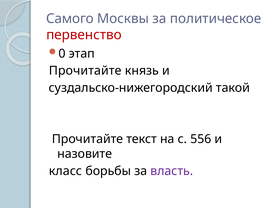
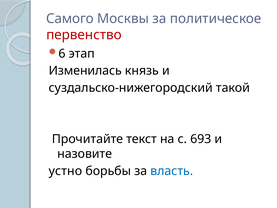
0: 0 -> 6 (62, 53)
Прочитайте: Прочитайте -> Изменилась (85, 71)
556: 556 -> 693 (201, 139)
класс: класс -> устно (65, 171)
власть colour: purple -> blue (172, 171)
